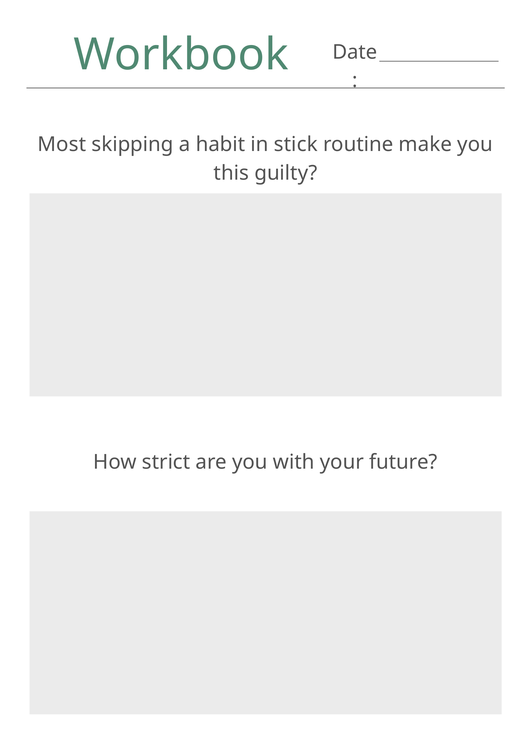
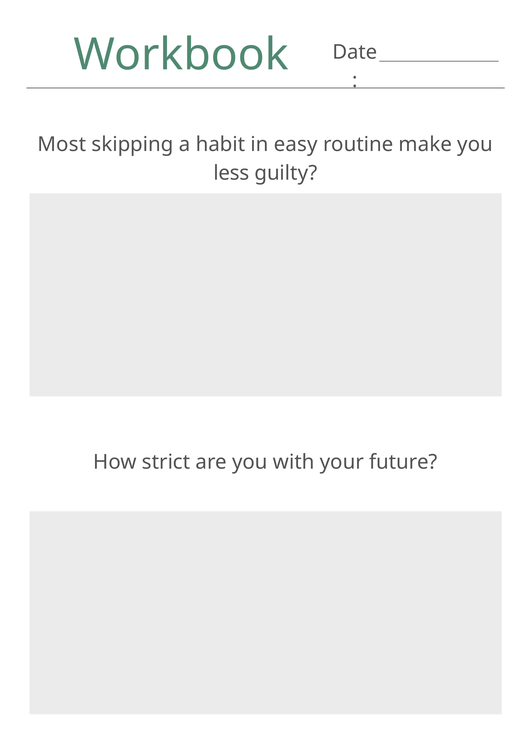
stick: stick -> easy (296, 145)
this: this -> less (231, 173)
